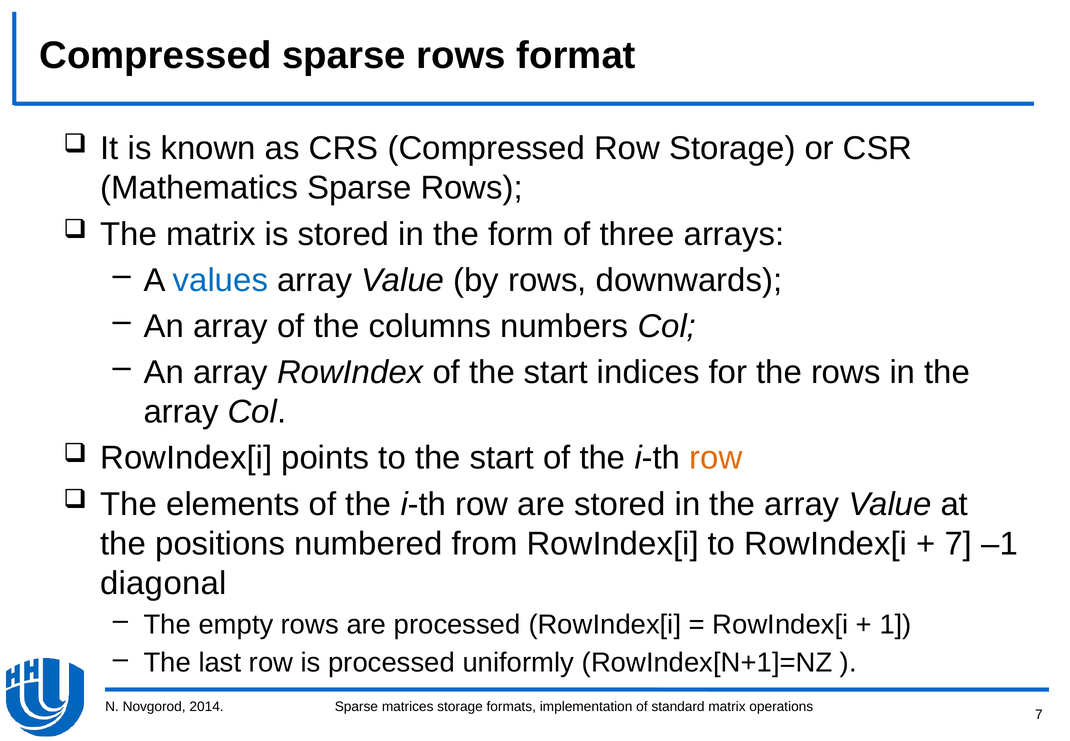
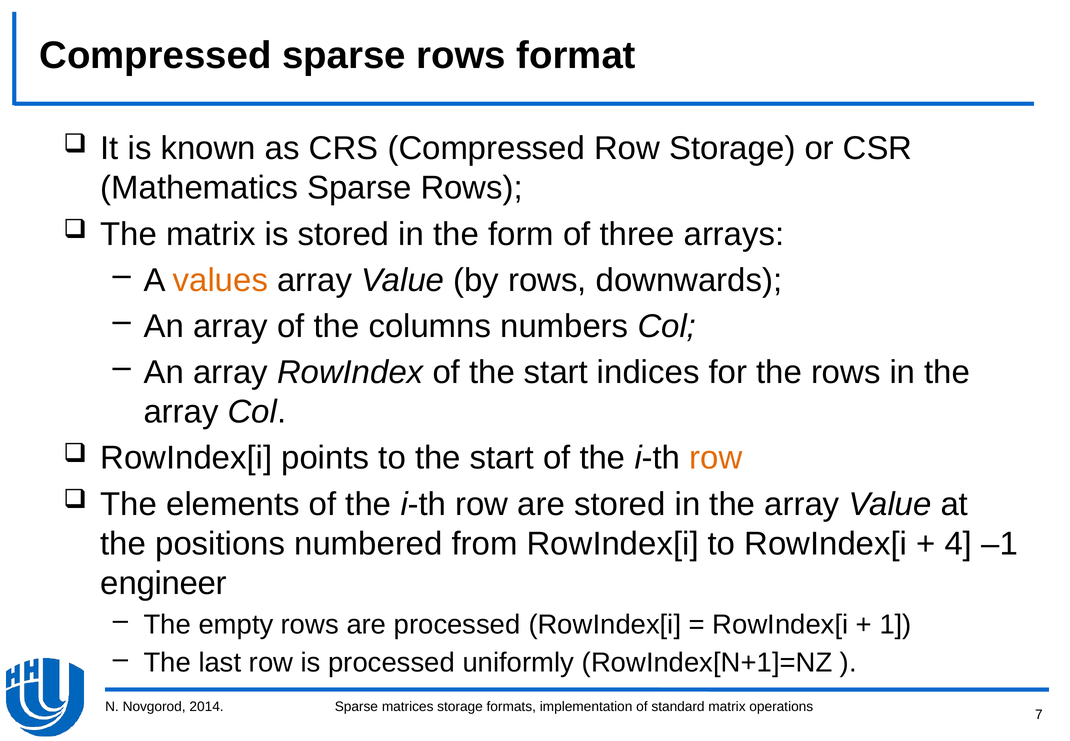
values colour: blue -> orange (220, 280)
7: 7 -> 4 (958, 543)
diagonal: diagonal -> engineer (164, 583)
